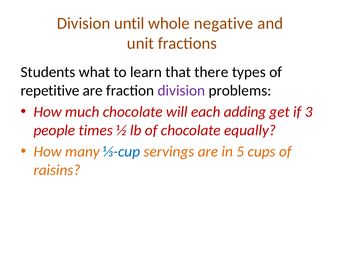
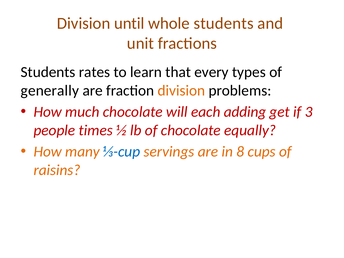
whole negative: negative -> students (224, 23)
what: what -> rates (95, 72)
there: there -> every (211, 72)
repetitive: repetitive -> generally (50, 91)
division colour: purple -> orange (181, 91)
5: 5 -> 8 (240, 152)
